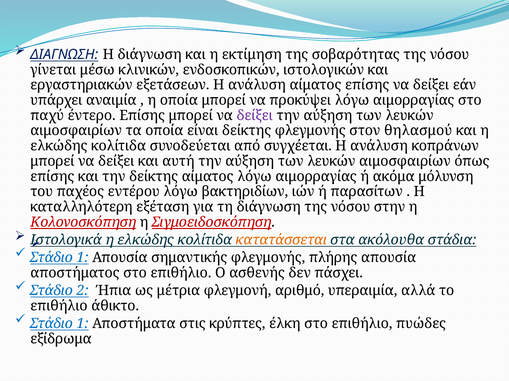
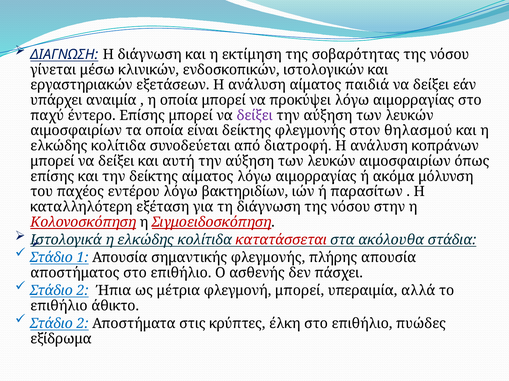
αίματος επίσης: επίσης -> παιδιά (367, 85)
συγχέεται: συγχέεται -> διατροφή (298, 146)
κατατάσσεται colour: orange -> red (281, 240)
φλεγμονή αριθμό: αριθμό -> μπορεί (300, 291)
1: 1 -> 2 (82, 324)
